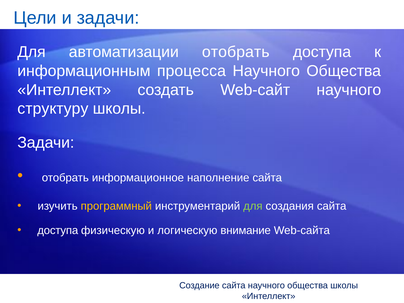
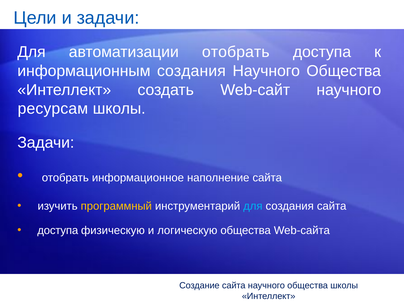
информационным процесса: процесса -> создания (191, 71)
структуру: структуру -> ресурсам (53, 109)
для colour: light green -> light blue (253, 206)
логическую внимание: внимание -> общества (246, 230)
